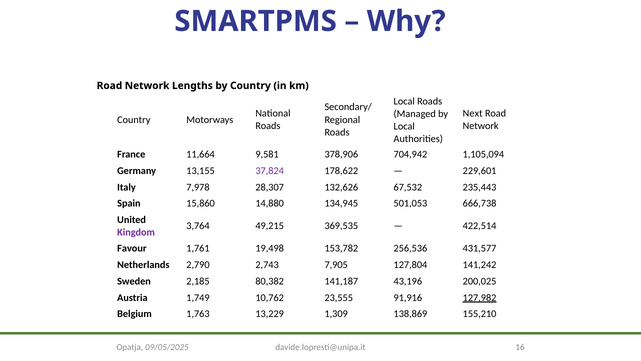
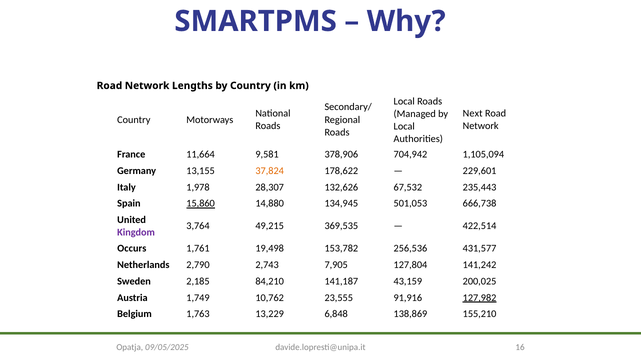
37,824 colour: purple -> orange (270, 171)
7,978: 7,978 -> 1,978 (198, 187)
15,860 underline: none -> present (201, 203)
Favour: Favour -> Occurs (132, 248)
80,382: 80,382 -> 84,210 (270, 281)
43,196: 43,196 -> 43,159 (408, 281)
1,309: 1,309 -> 6,848 (336, 314)
